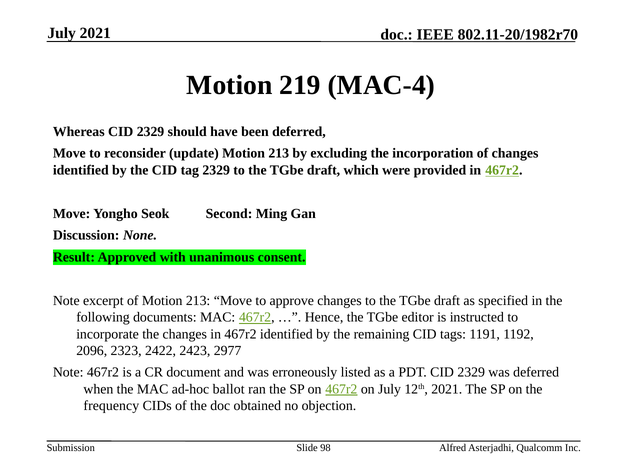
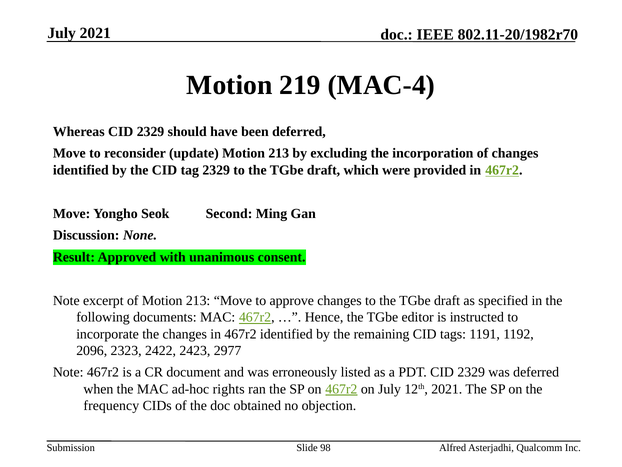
ballot: ballot -> rights (229, 389)
